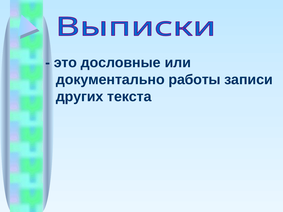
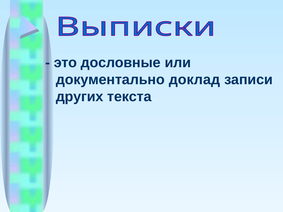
работы: работы -> доклад (194, 80)
